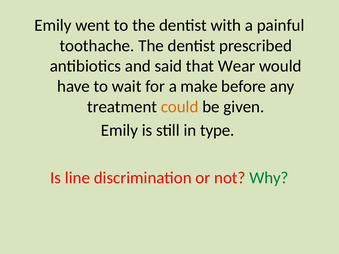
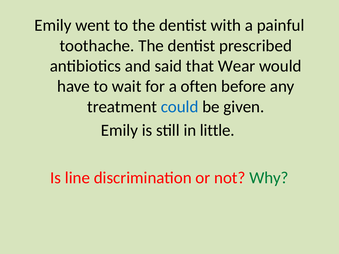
make: make -> often (199, 86)
could colour: orange -> blue (180, 107)
type: type -> little (217, 131)
